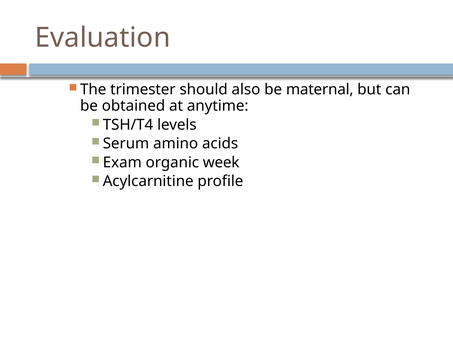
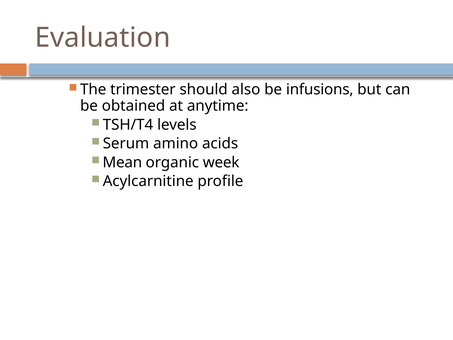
maternal: maternal -> infusions (320, 90)
Exam: Exam -> Mean (122, 162)
